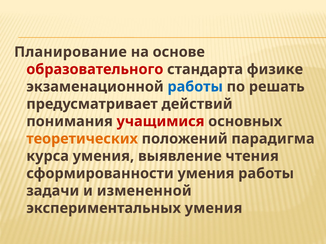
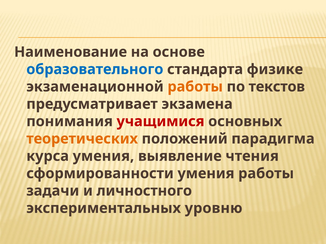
Планирование: Планирование -> Наименование (71, 52)
образовательного colour: red -> blue (95, 69)
работы colour: blue -> orange (195, 87)
решать: решать -> текстов (277, 87)
действий: действий -> экзамена (197, 104)
измененной: измененной -> личностного (144, 191)
экспериментальных умения: умения -> уровню (214, 209)
